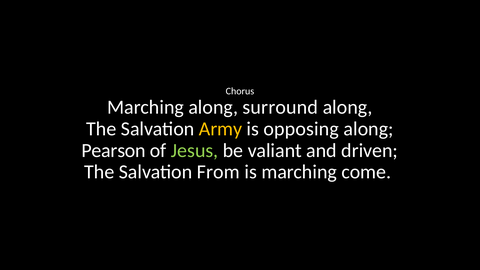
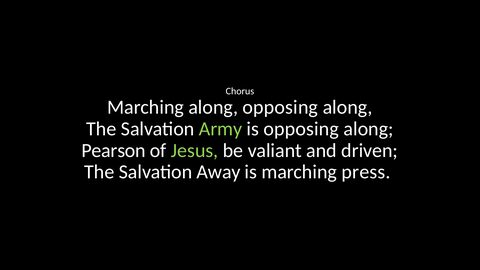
along surround: surround -> opposing (280, 107)
Army colour: yellow -> light green (221, 129)
From: From -> Away (219, 172)
come: come -> press (366, 172)
